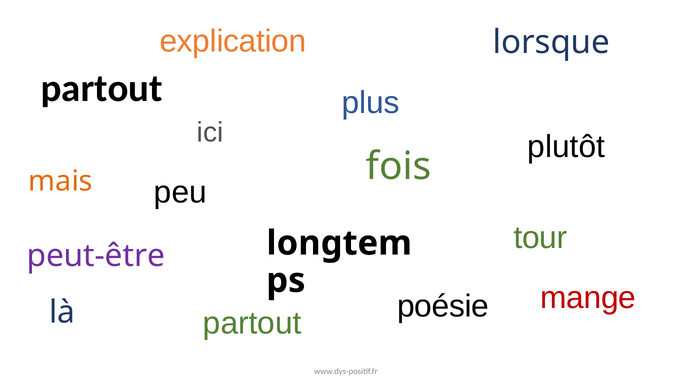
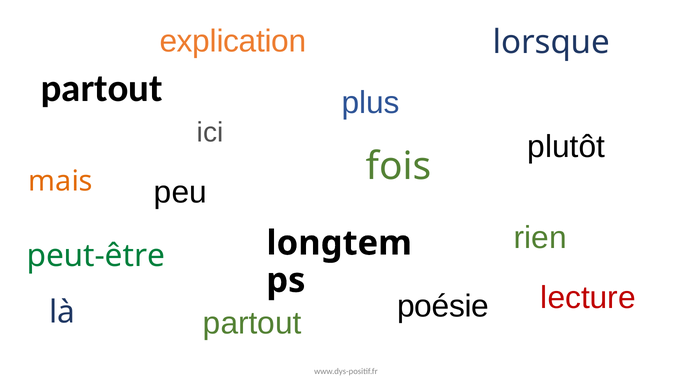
tour: tour -> rien (540, 238)
peut-être colour: purple -> green (96, 256)
mange: mange -> lecture (588, 298)
